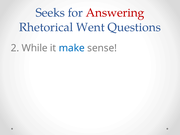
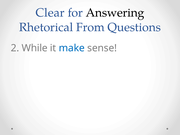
Seeks: Seeks -> Clear (50, 13)
Answering colour: red -> black (115, 13)
Went: Went -> From (90, 27)
